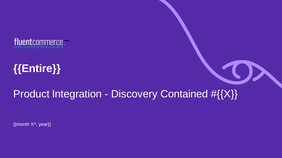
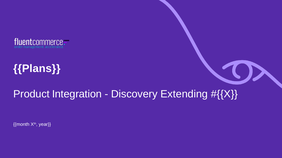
Entire: Entire -> Plans (37, 69)
Contained: Contained -> Extending (184, 94)
